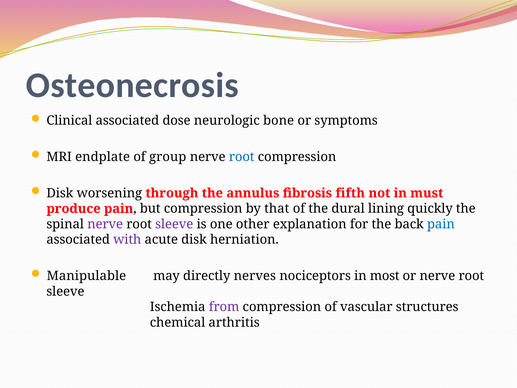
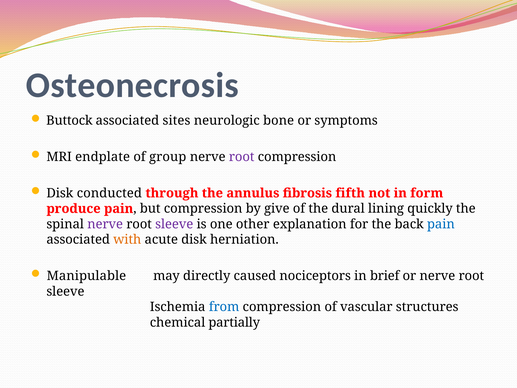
Clinical: Clinical -> Buttock (69, 121)
dose: dose -> sites (176, 121)
root colour: blue -> purple (242, 157)
worsening: worsening -> conducted (109, 193)
must: must -> form (427, 193)
that: that -> give (277, 209)
with colour: purple -> orange (127, 240)
nerves: nerves -> caused (255, 276)
most: most -> brief (385, 276)
from colour: purple -> blue (224, 307)
arthritis: arthritis -> partially (234, 322)
